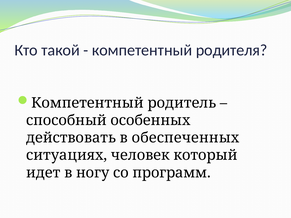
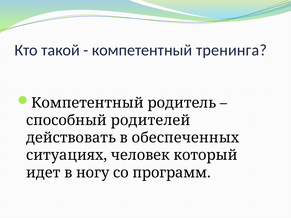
родителя: родителя -> тренинга (231, 50)
особенных: особенных -> родителей (150, 120)
